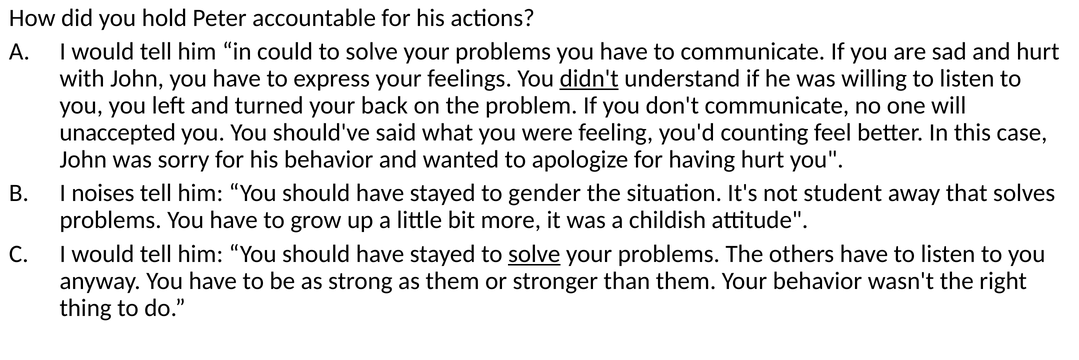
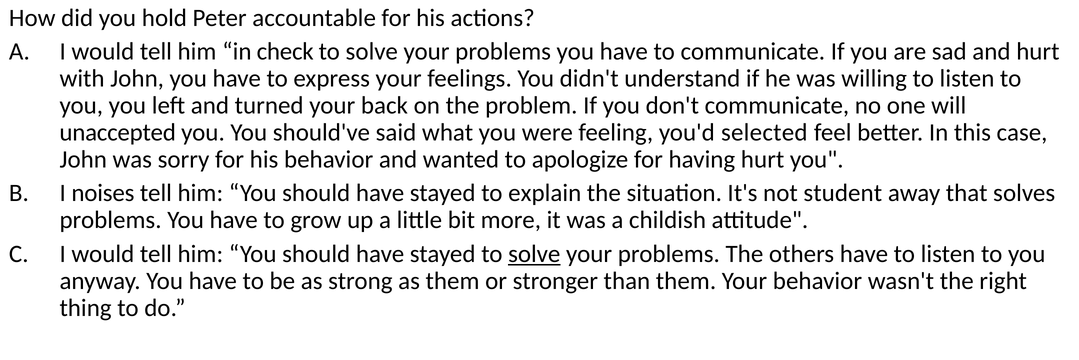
could: could -> check (285, 51)
didn't underline: present -> none (589, 78)
counting: counting -> selected (764, 132)
gender: gender -> explain (545, 193)
